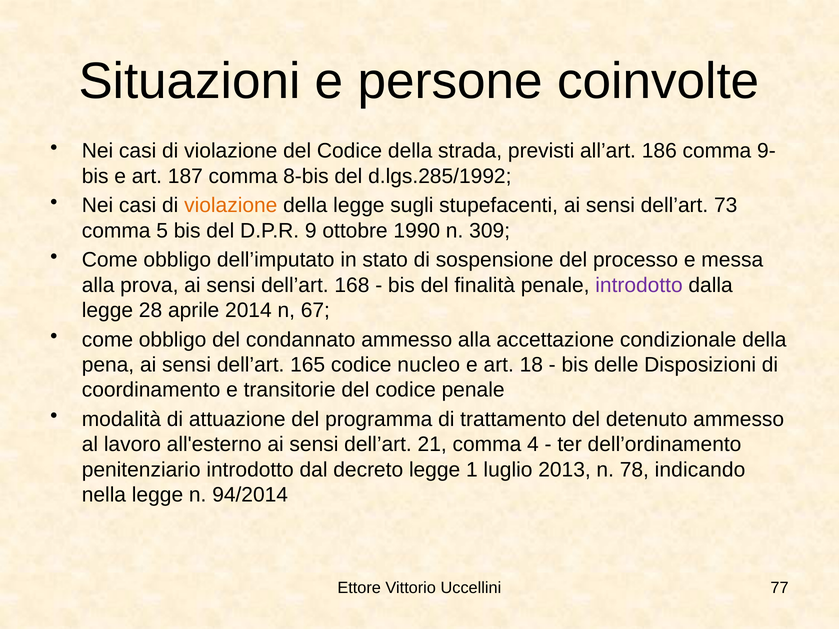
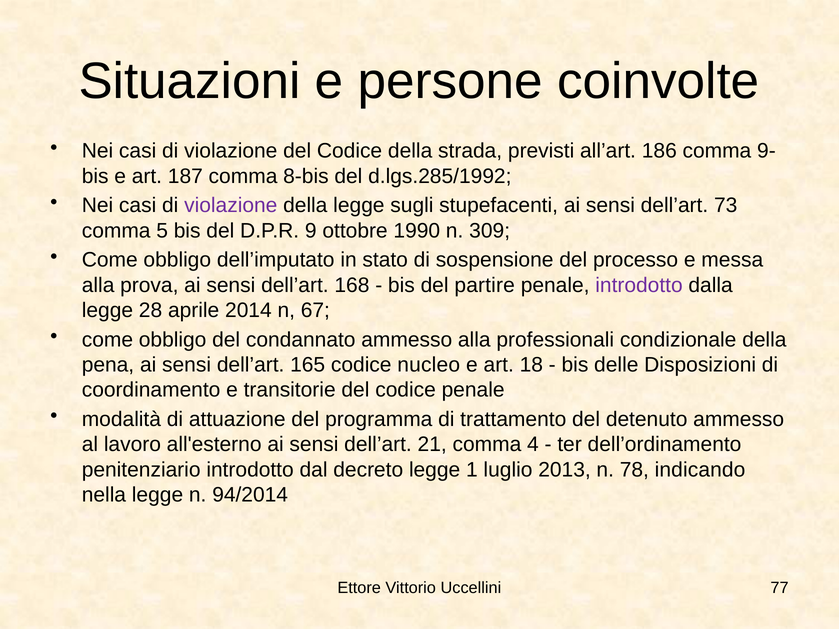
violazione colour: orange -> purple (231, 206)
finalità: finalità -> partire (485, 285)
accettazione: accettazione -> professionali (555, 340)
